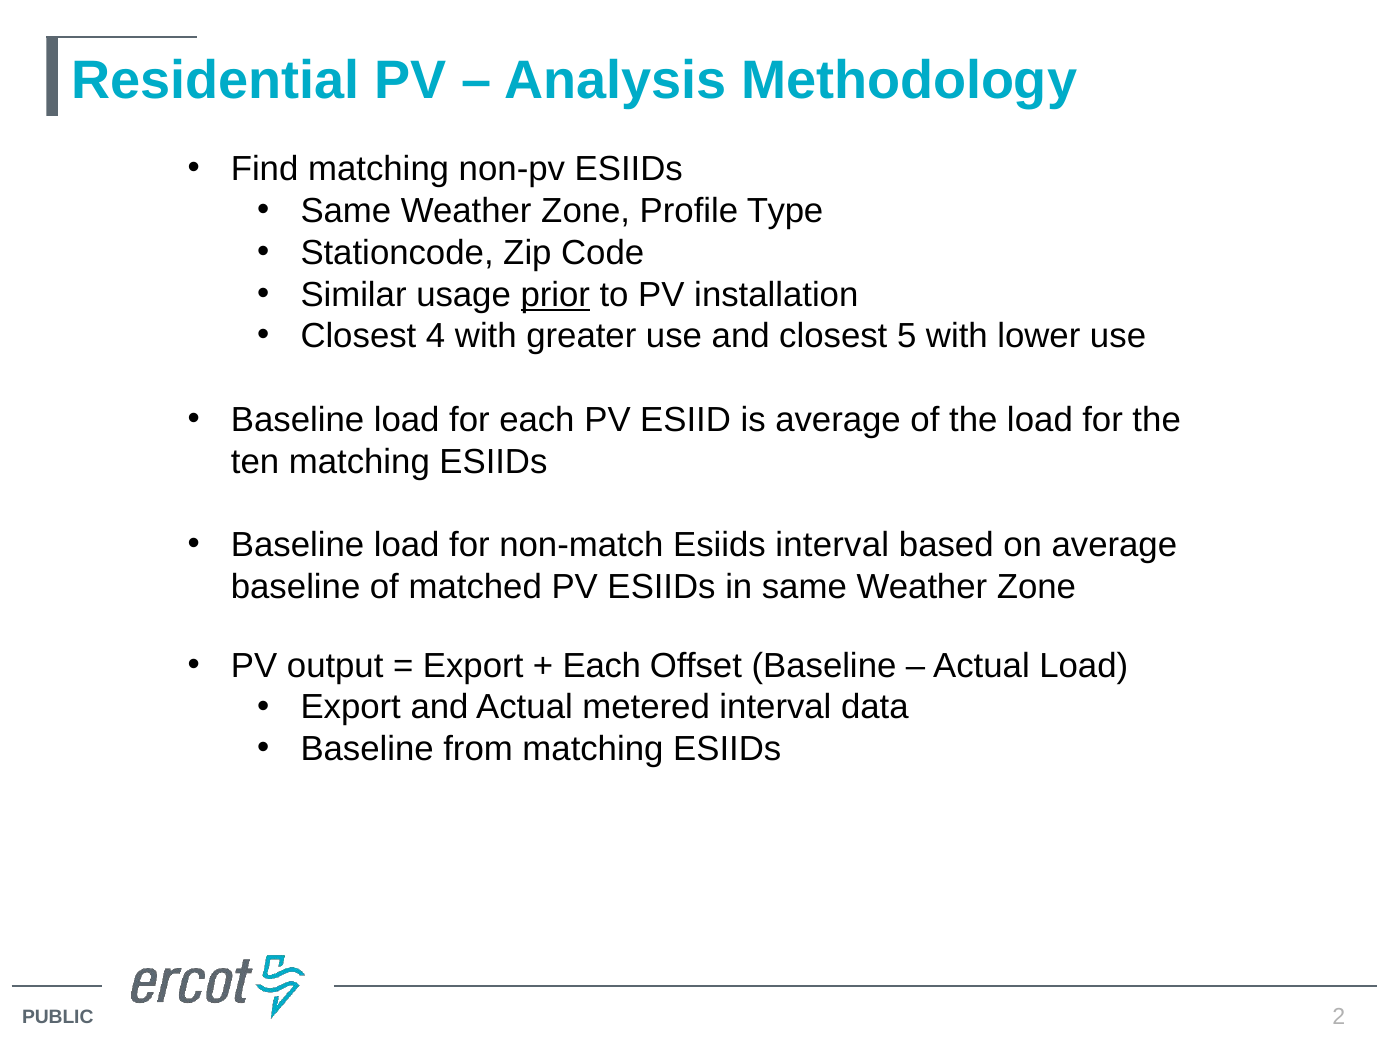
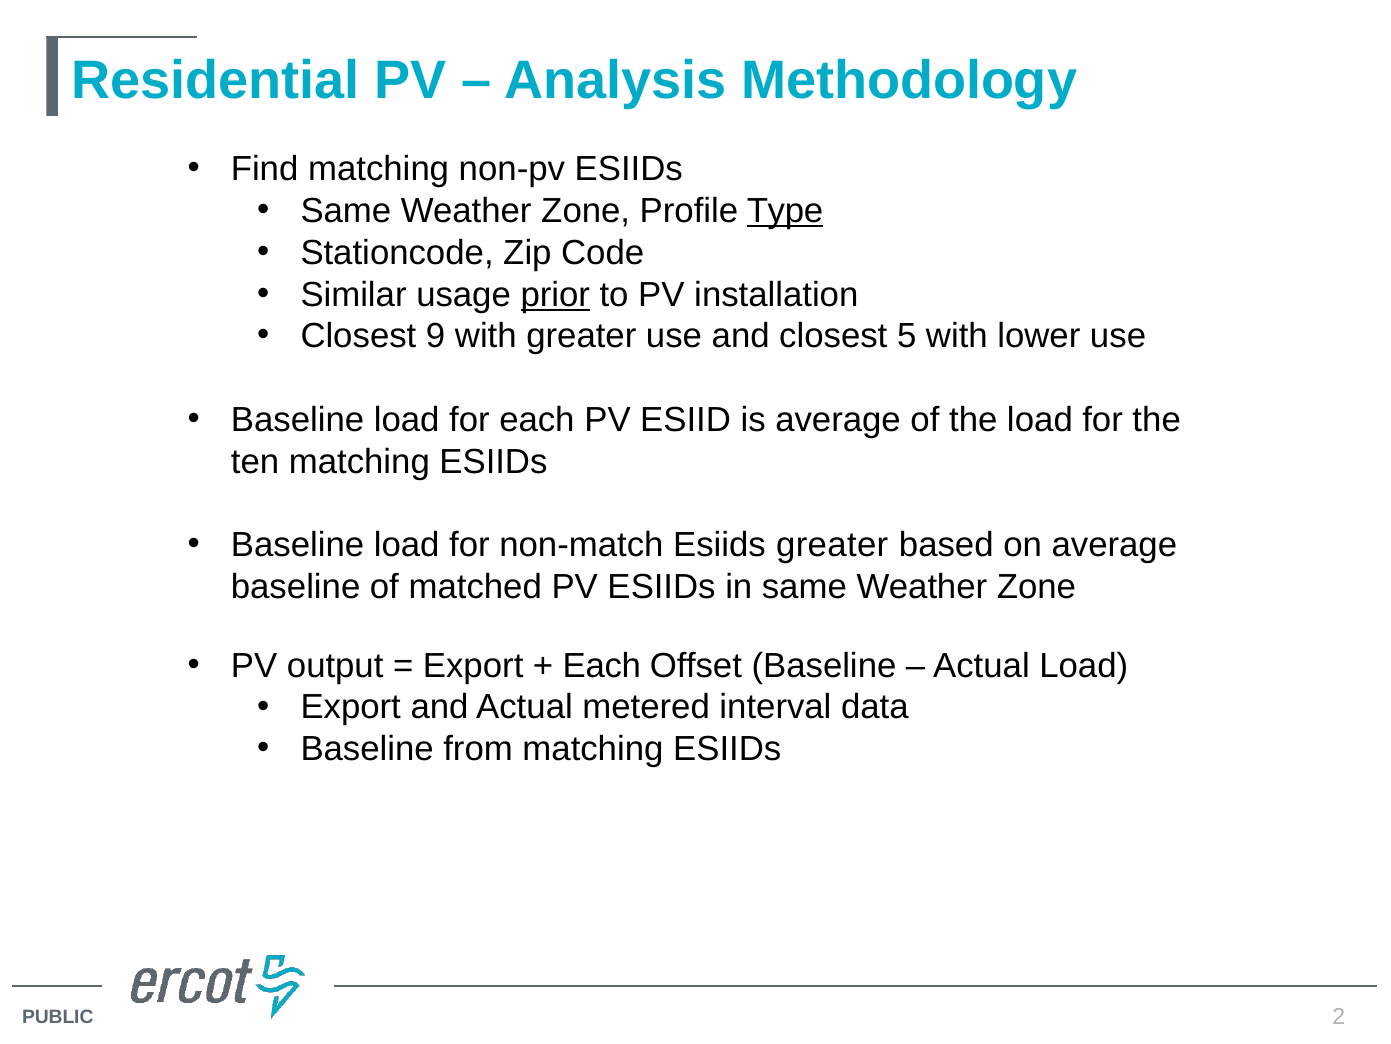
Type underline: none -> present (785, 211)
4: 4 -> 9 (436, 336)
Esiids interval: interval -> greater (832, 545)
